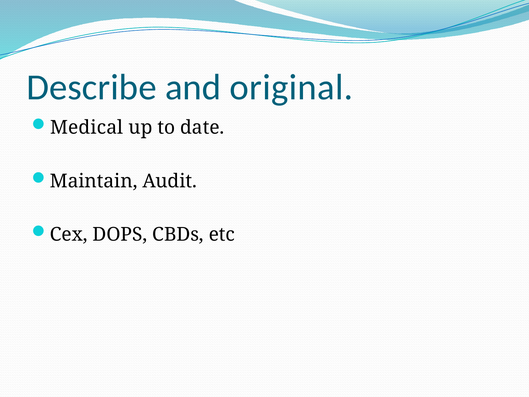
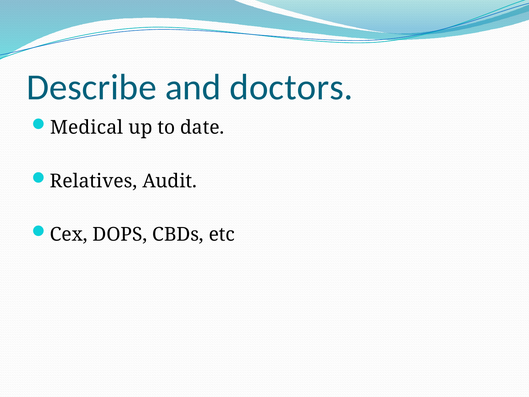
original: original -> doctors (291, 87)
Maintain: Maintain -> Relatives (94, 181)
